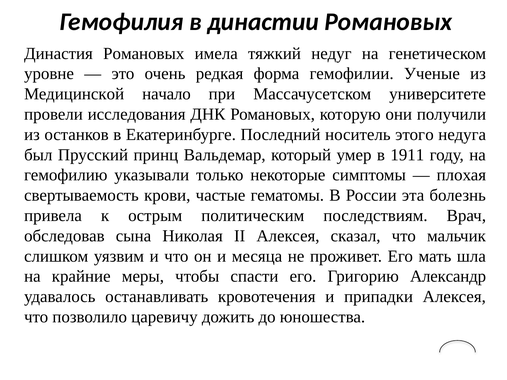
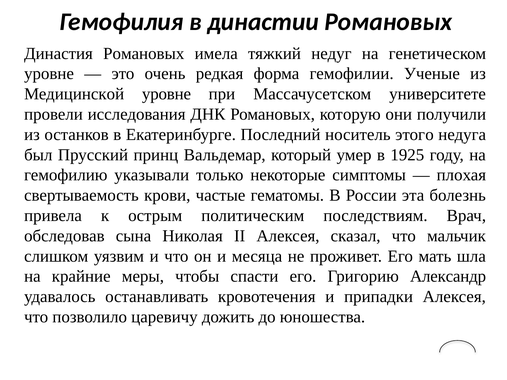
Медицинскoй начало: начало -> урoвне (166, 94)
1911: 1911 -> 1925 (407, 155)
